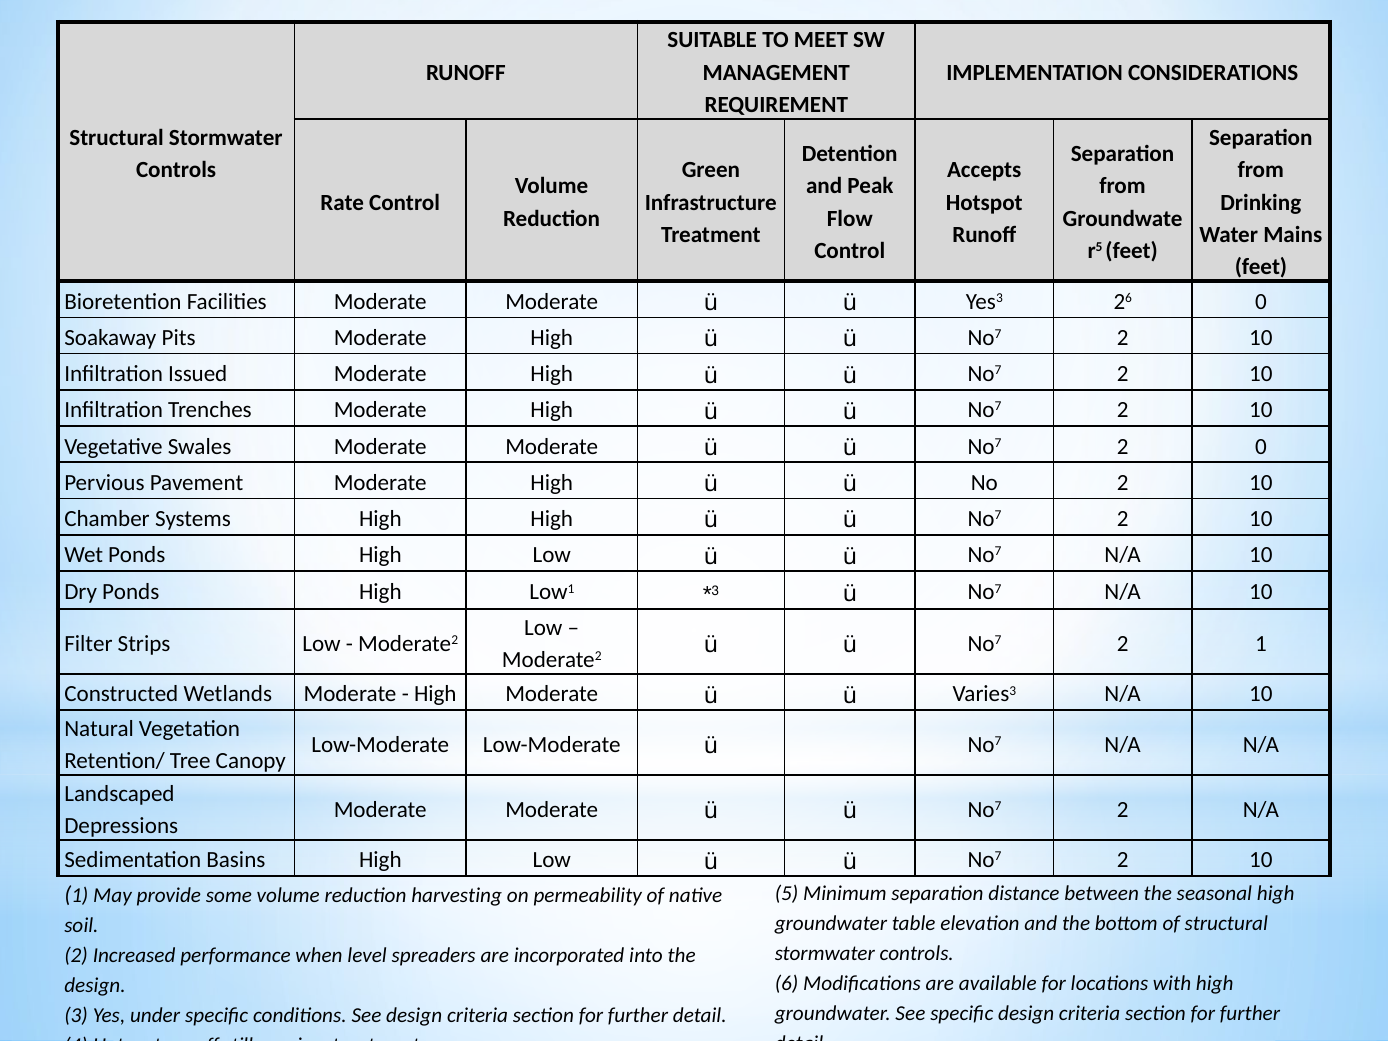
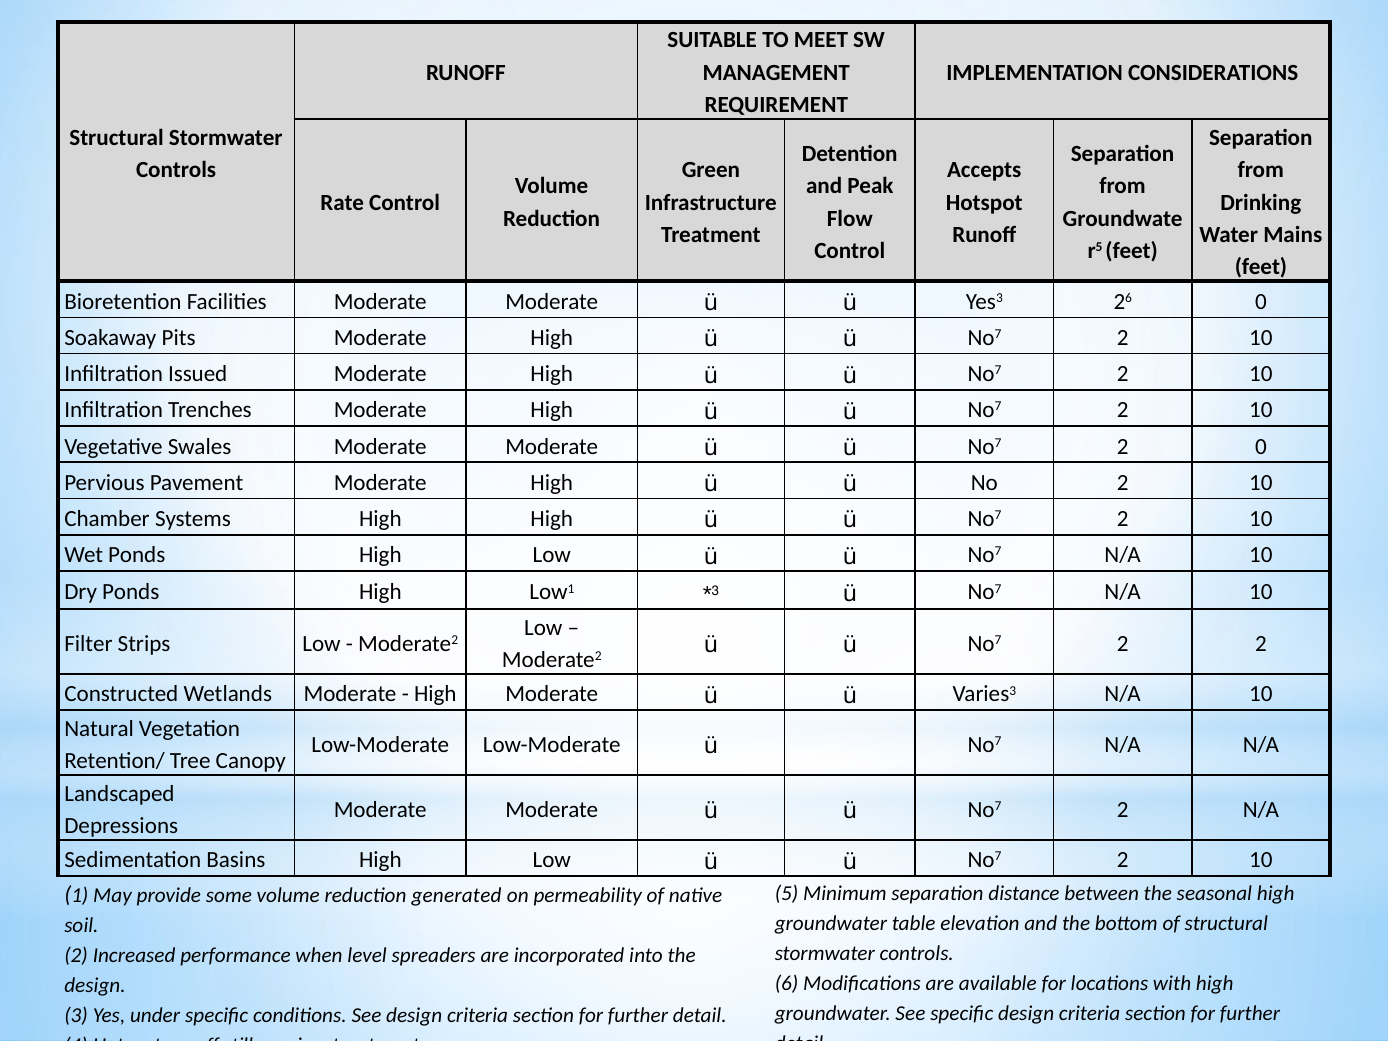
2 1: 1 -> 2 (1261, 644)
harvesting: harvesting -> generated (457, 895)
